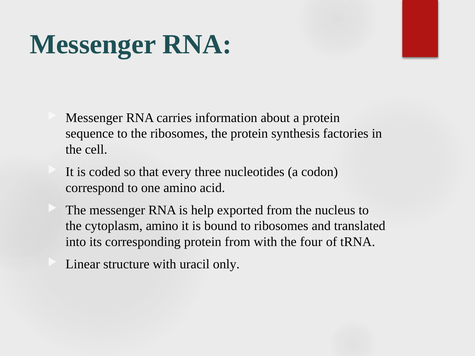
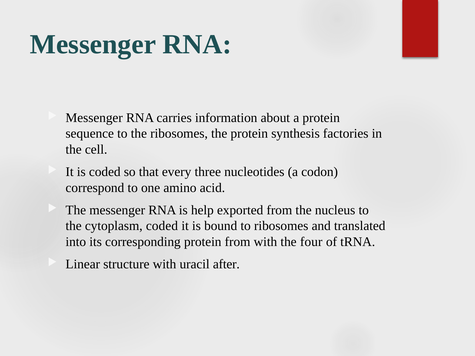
cytoplasm amino: amino -> coded (162, 226)
only: only -> after (226, 264)
